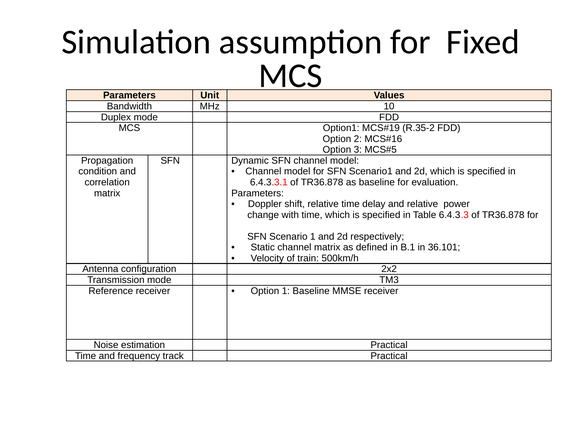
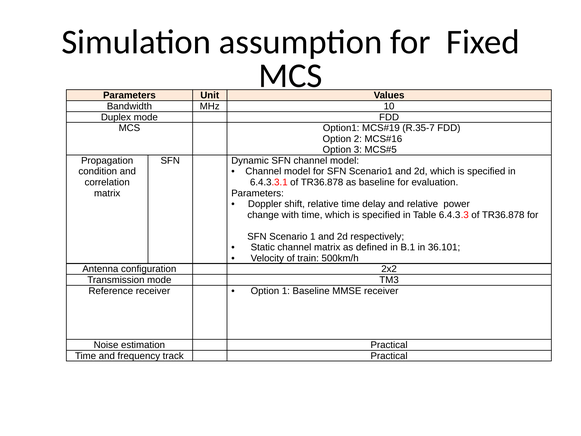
R.35-2: R.35-2 -> R.35-7 (419, 128)
